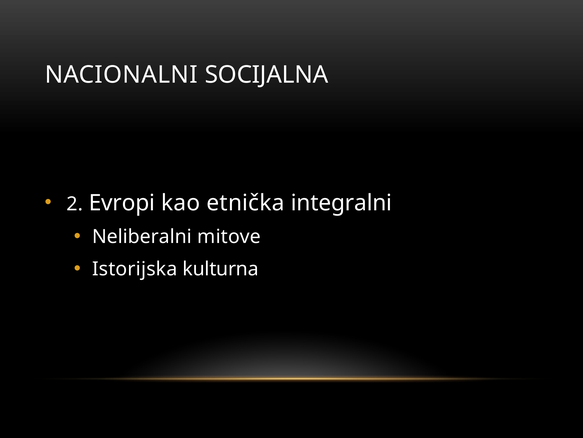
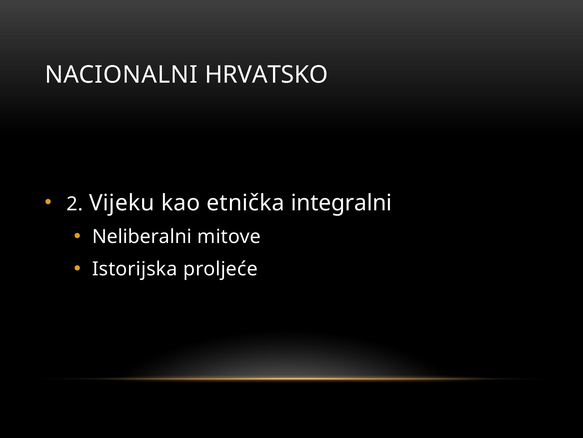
SOCIJALNA: SOCIJALNA -> HRVATSKO (266, 75)
Evropi: Evropi -> Vijeku (122, 203)
kulturna: kulturna -> proljeće (220, 269)
